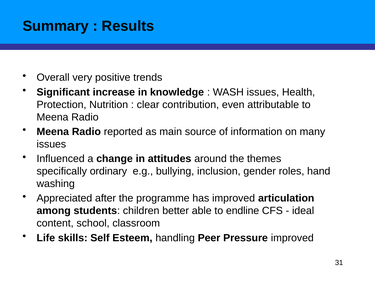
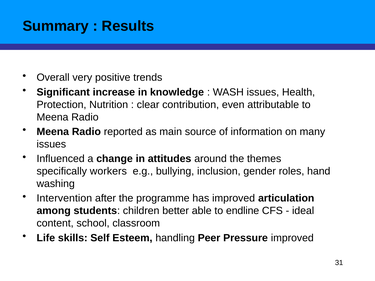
ordinary: ordinary -> workers (108, 171)
Appreciated: Appreciated -> Intervention (64, 198)
